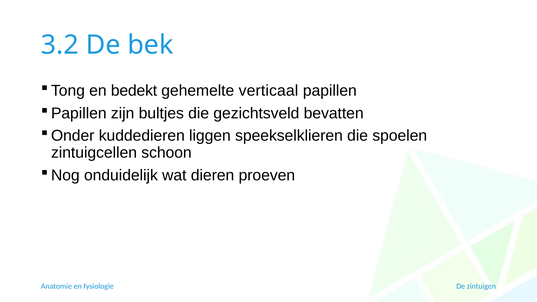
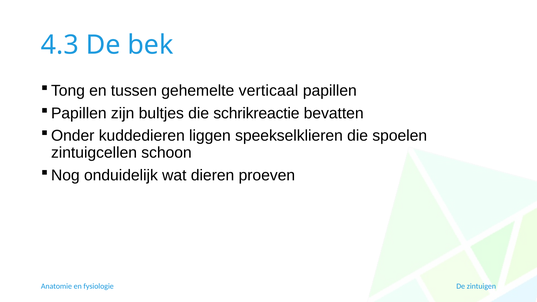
3.2: 3.2 -> 4.3 (60, 45)
bedekt: bedekt -> tussen (134, 91)
gezichtsveld: gezichtsveld -> schrikreactie (256, 113)
